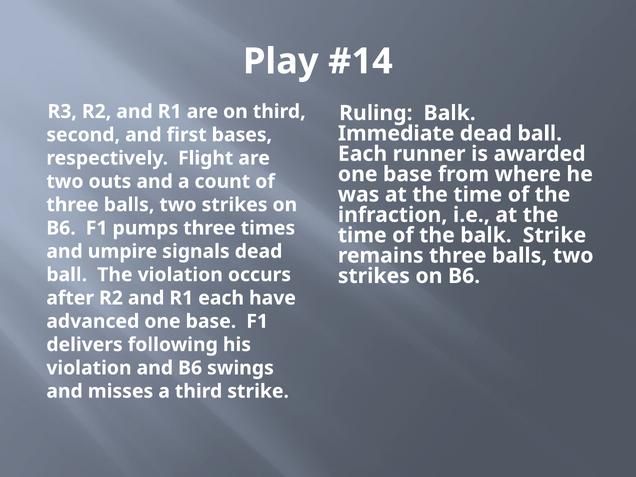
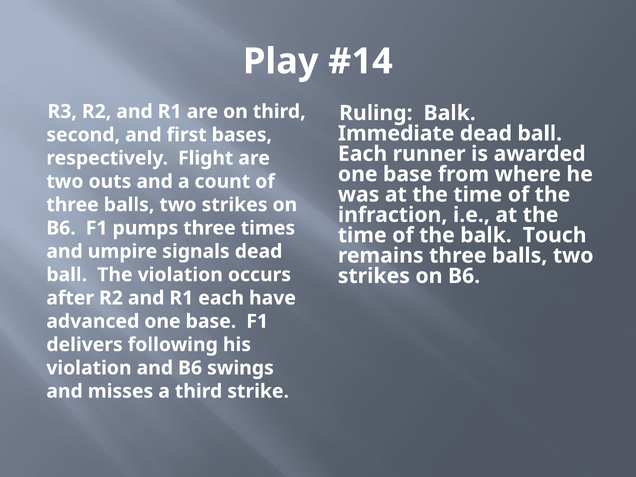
balk Strike: Strike -> Touch (555, 235)
